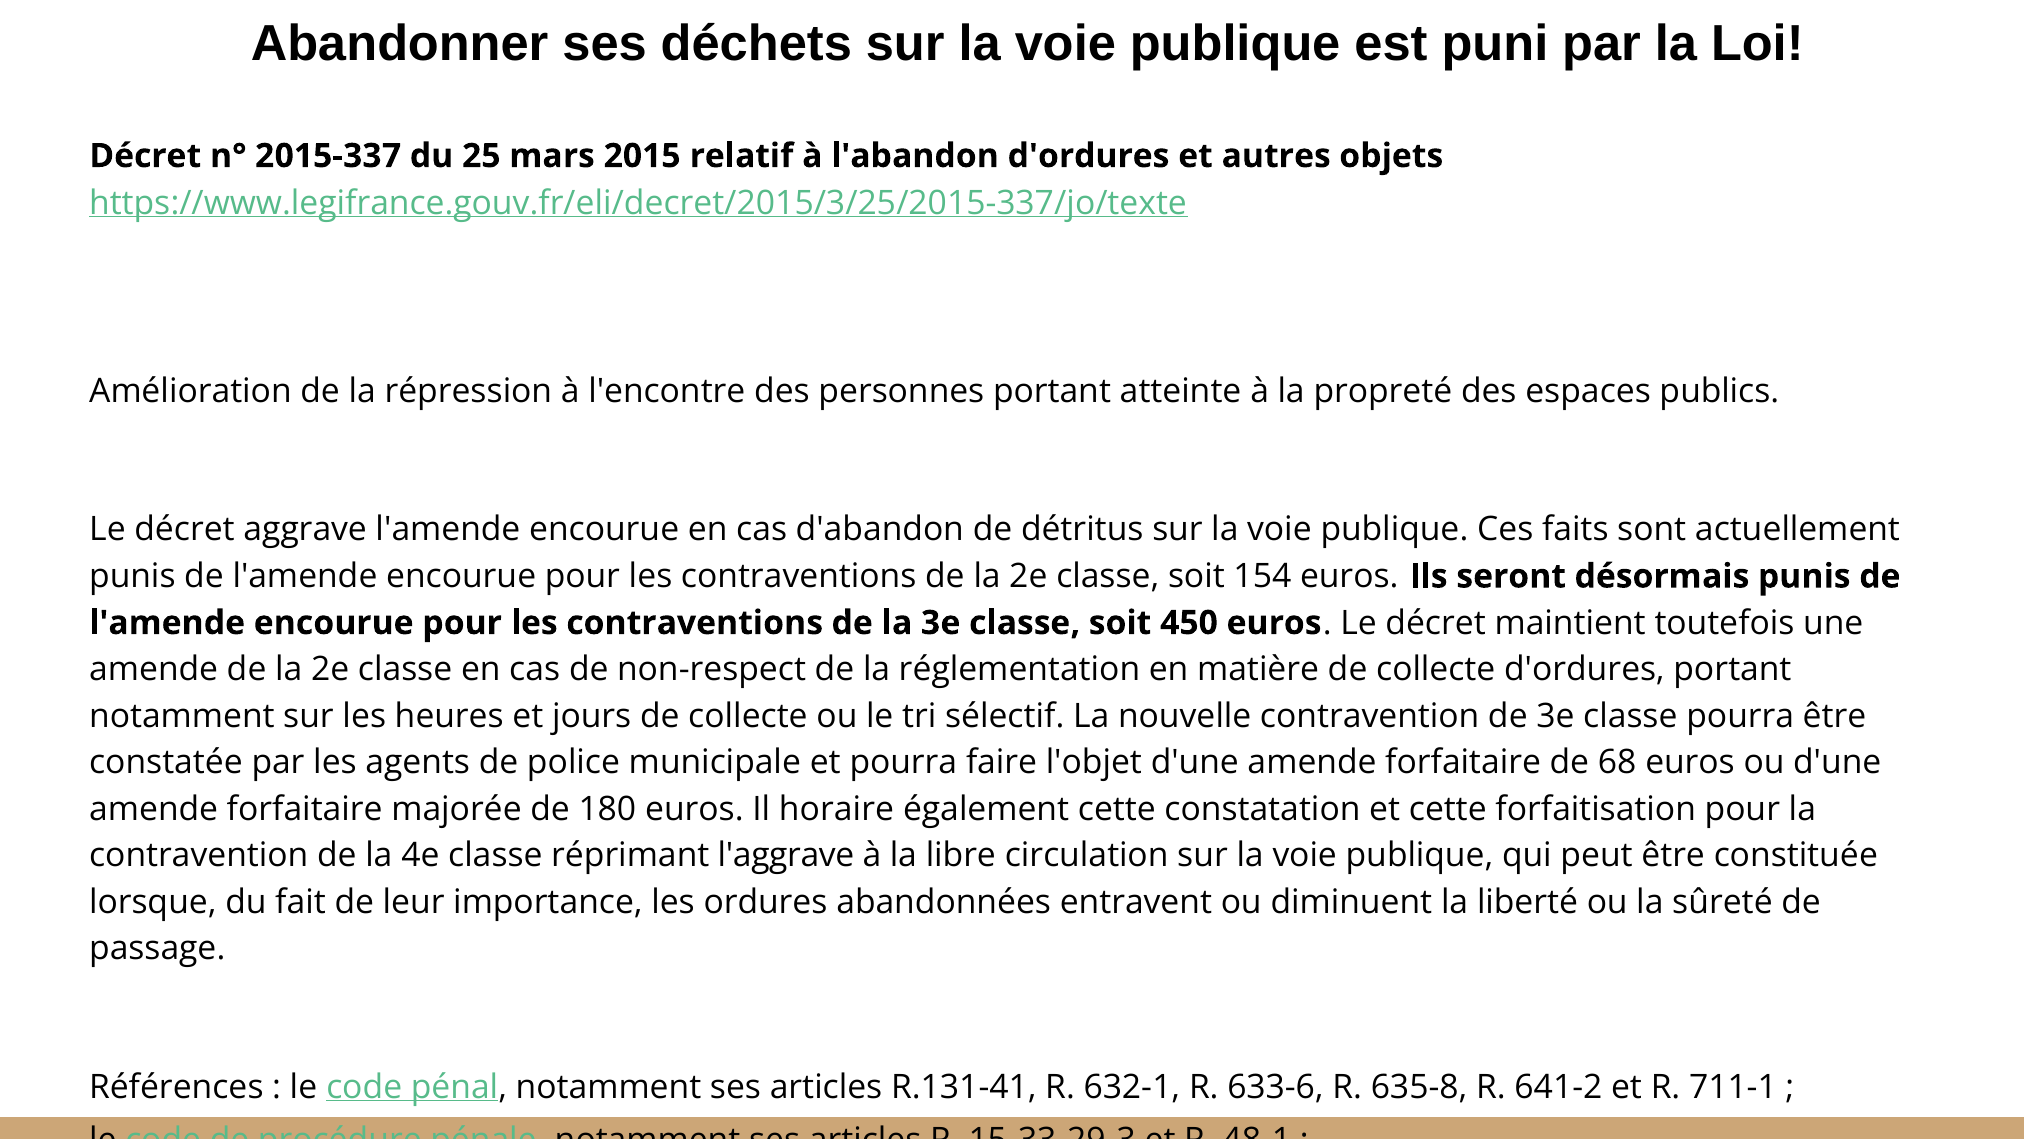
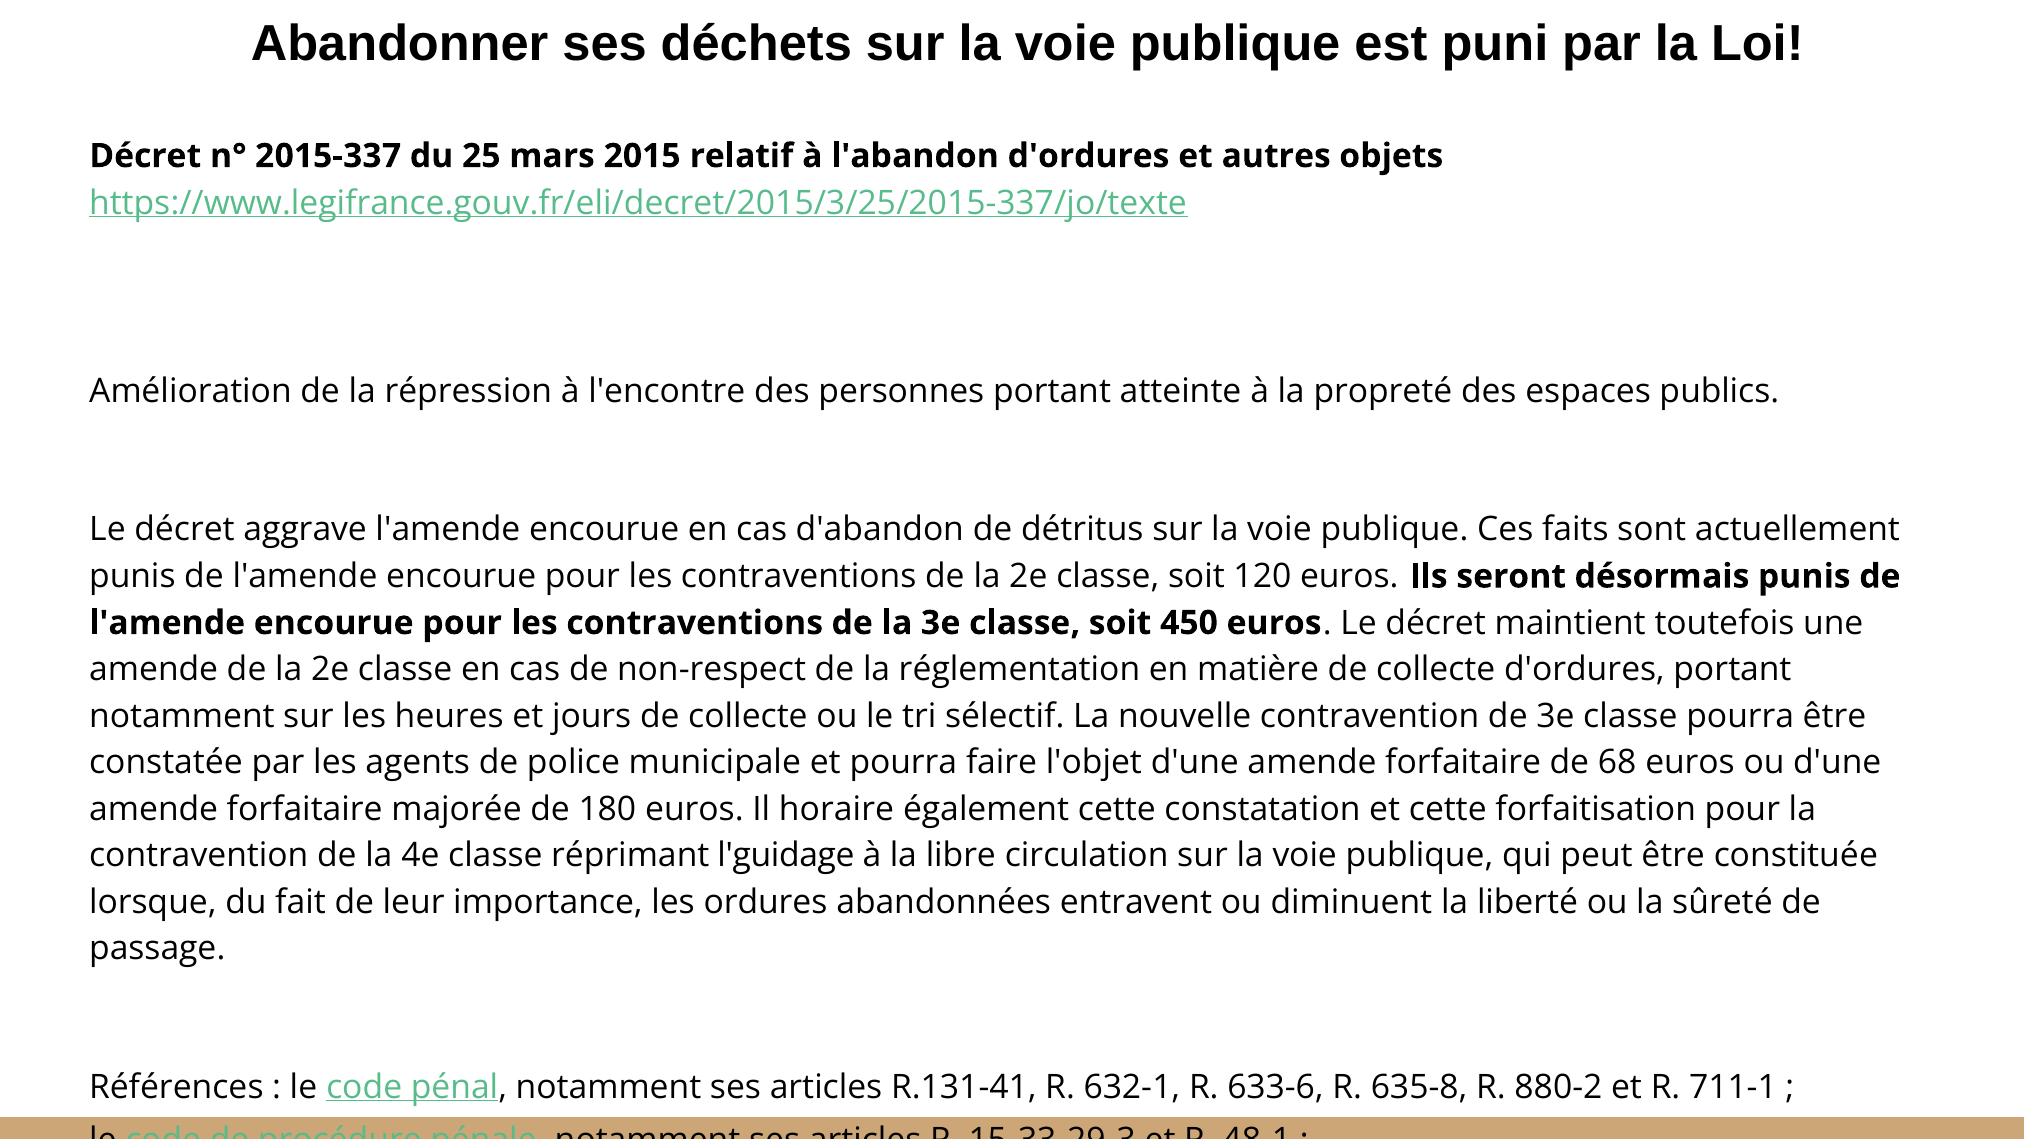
154: 154 -> 120 (1262, 576)
l'aggrave: l'aggrave -> l'guidage (786, 855)
641-2: 641-2 -> 880-2 (1558, 1087)
